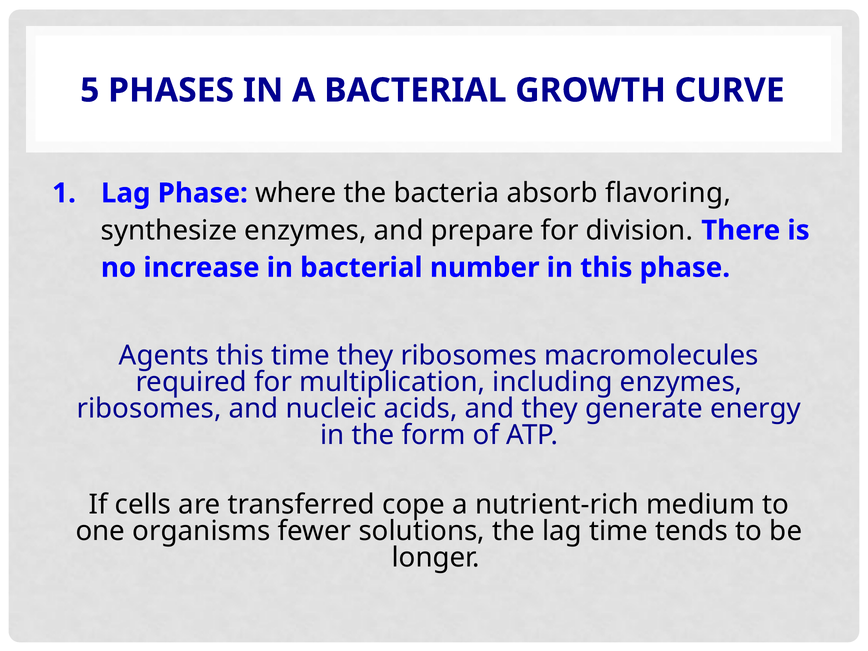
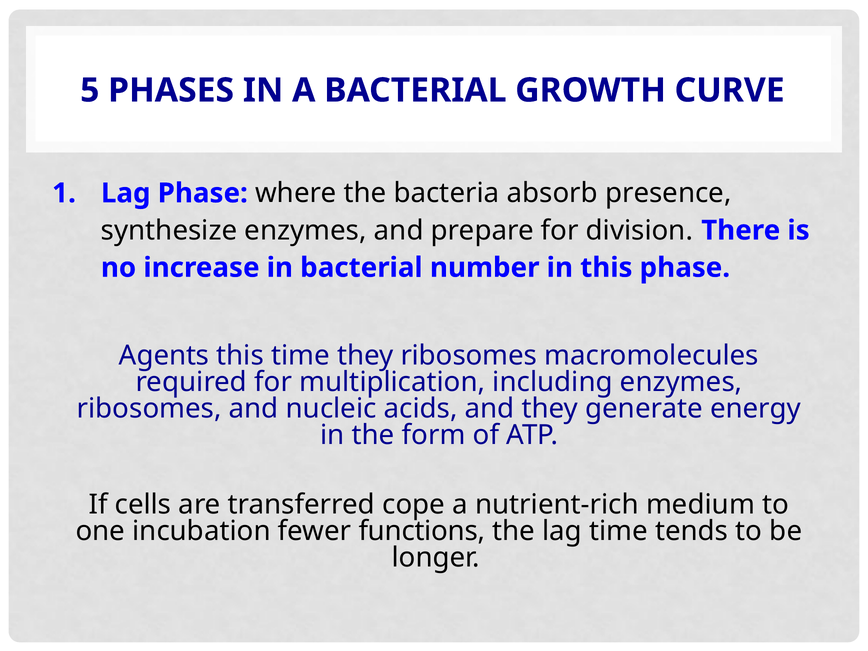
flavoring: flavoring -> presence (668, 193)
organisms: organisms -> incubation (201, 531)
solutions: solutions -> functions (422, 531)
